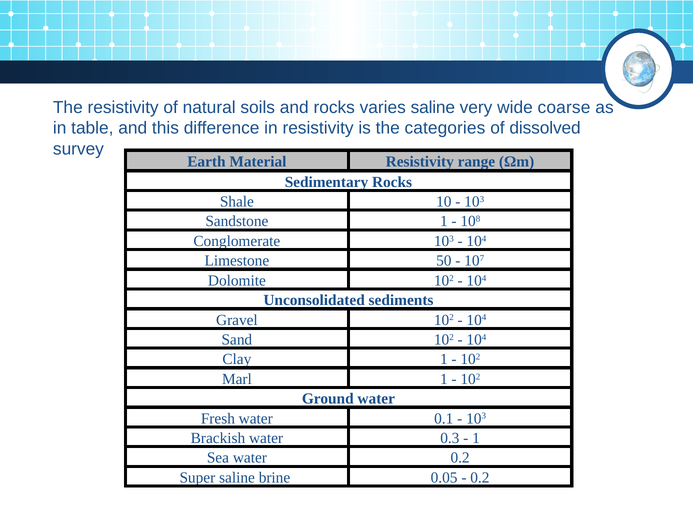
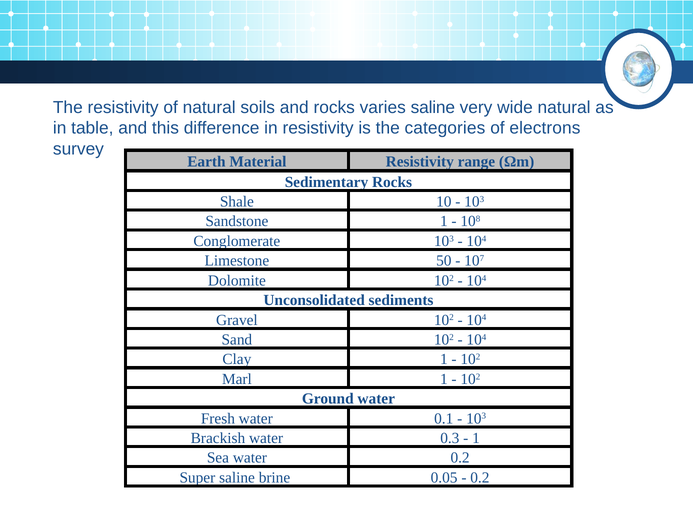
wide coarse: coarse -> natural (564, 107)
dissolved: dissolved -> electrons (545, 128)
